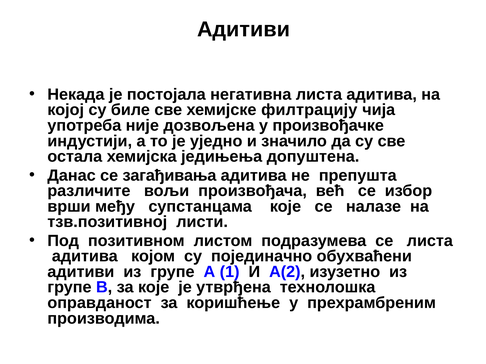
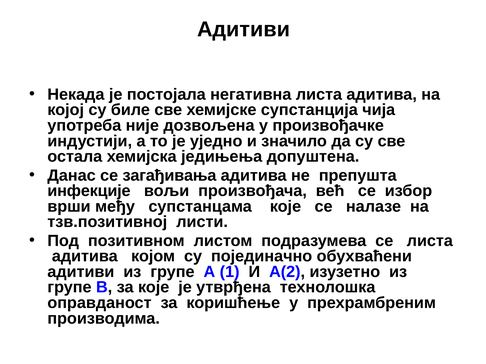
филтрацију: филтрацију -> супстанција (309, 110)
различите: различите -> инфекције (89, 191)
